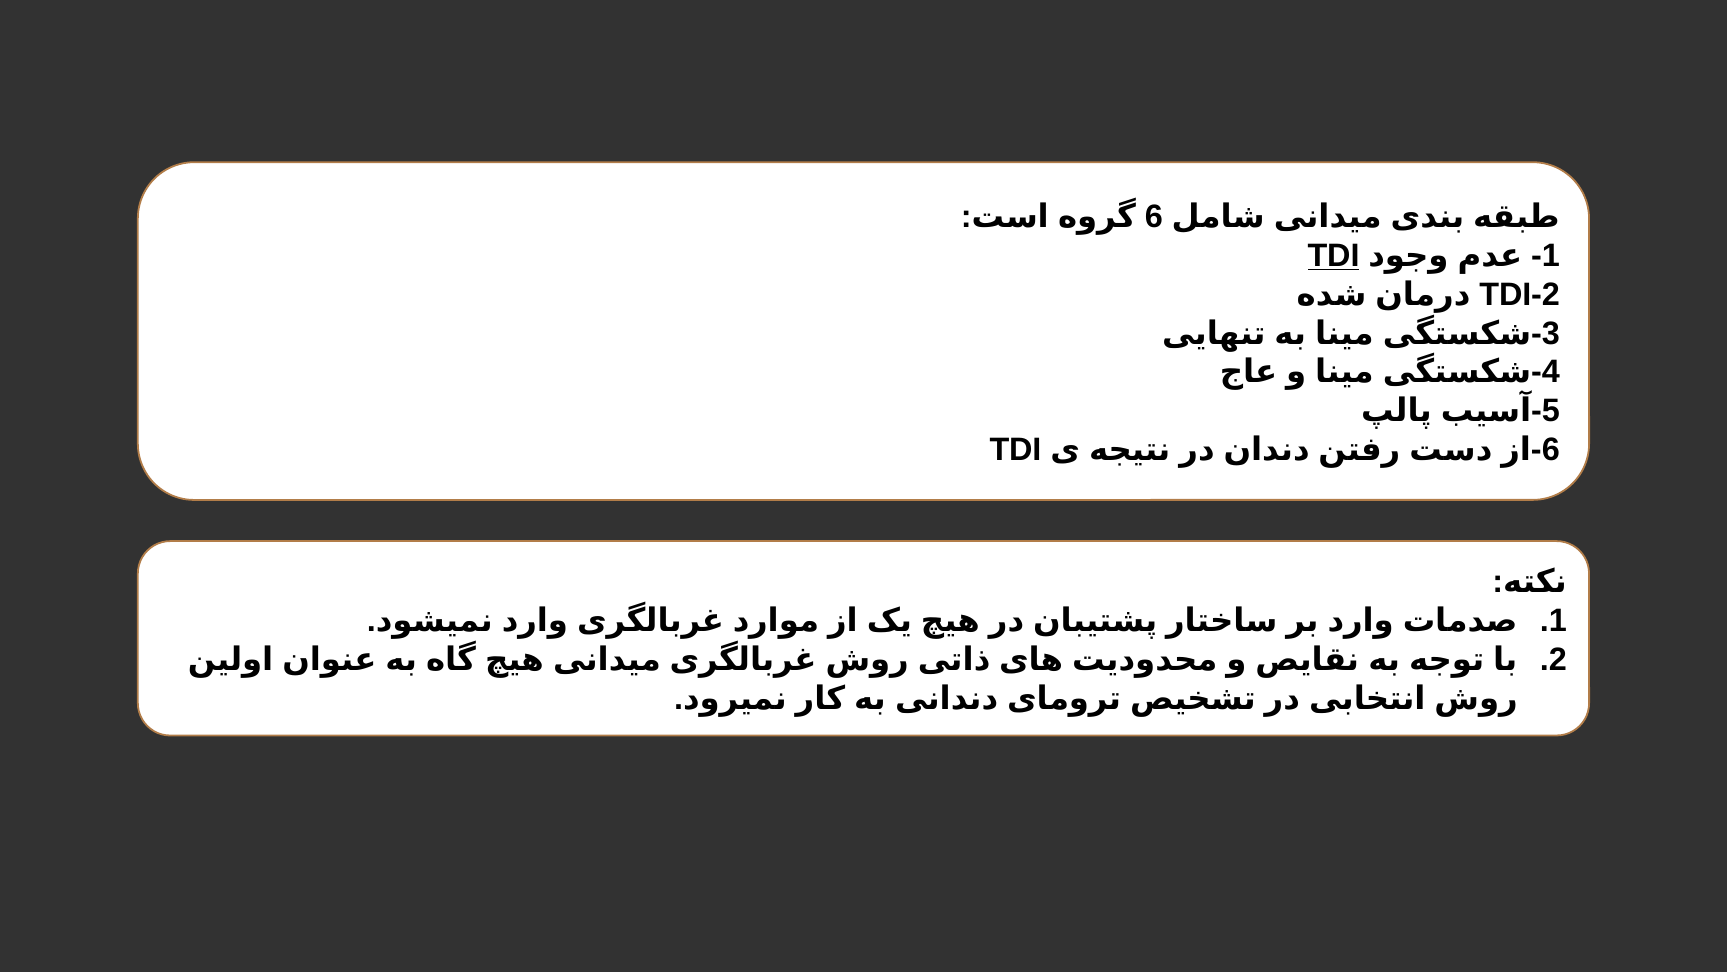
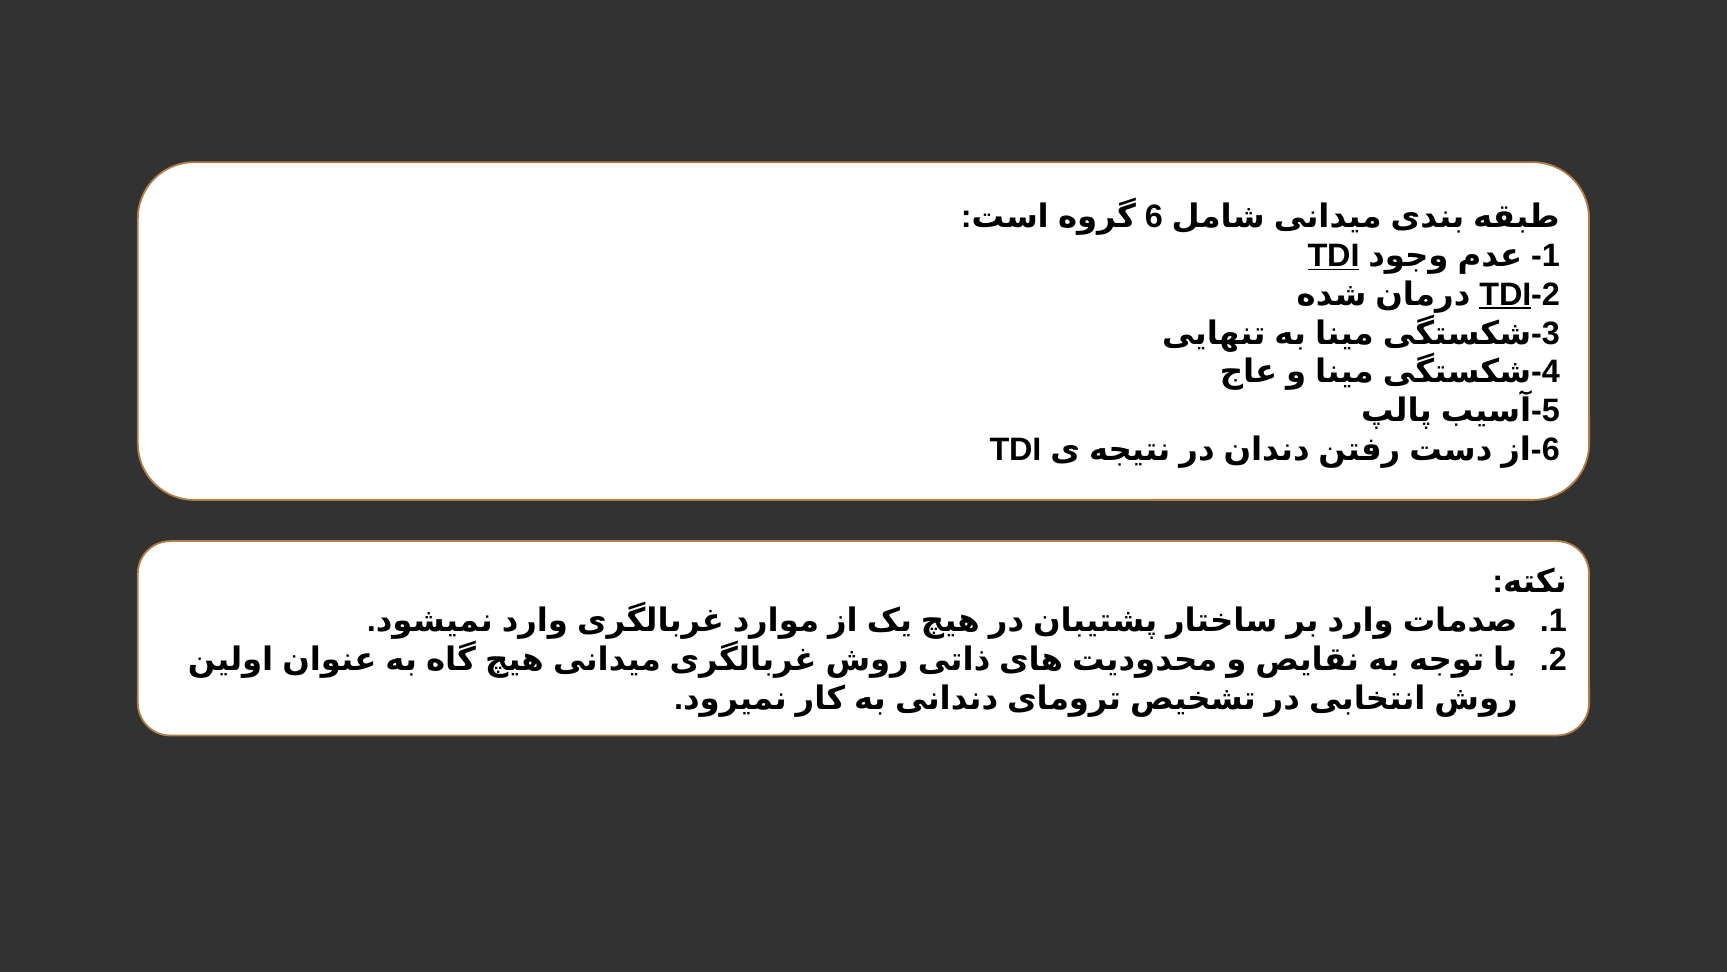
TDI underline: none -> present (1505, 294)
